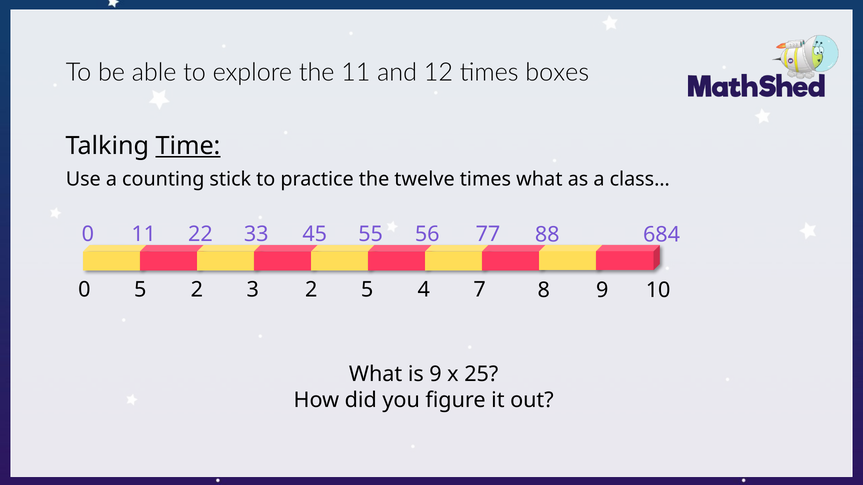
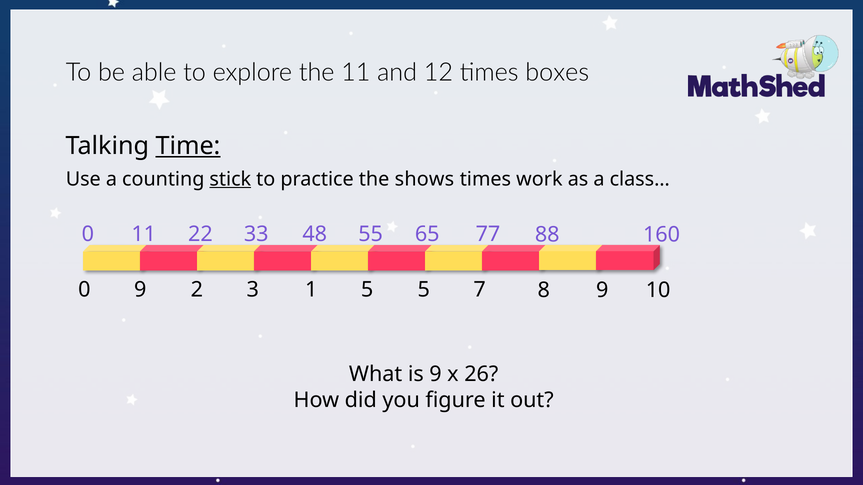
stick underline: none -> present (230, 179)
twelve: twelve -> shows (424, 179)
times what: what -> work (539, 179)
45: 45 -> 48 (315, 234)
56: 56 -> 65 (427, 234)
684: 684 -> 160 (662, 235)
0 5: 5 -> 9 (140, 290)
3 2: 2 -> 1 (311, 290)
5 4: 4 -> 5 (424, 290)
25: 25 -> 26 (481, 374)
